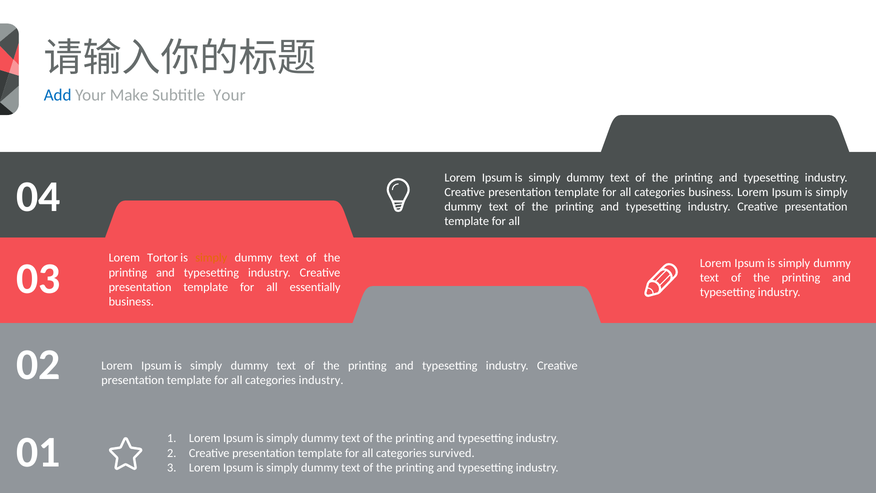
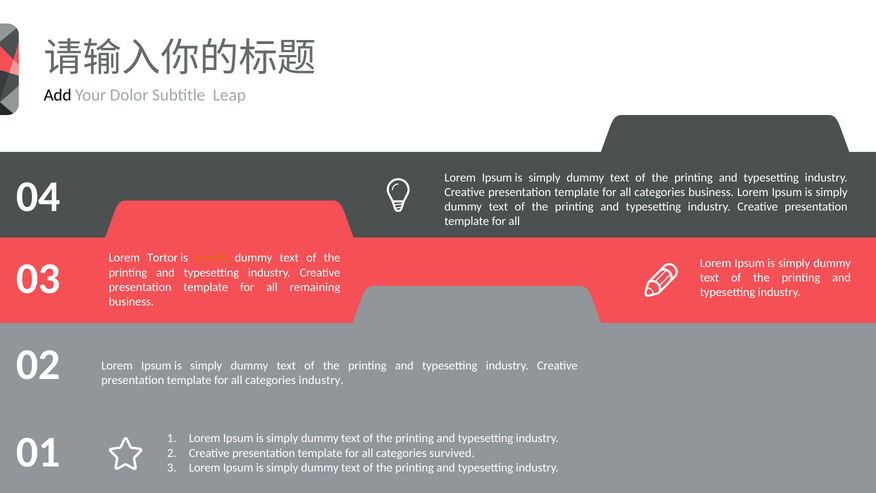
Add colour: blue -> black (58, 95)
Make: Make -> Dolor (129, 95)
Subtitle Your: Your -> Leap (229, 95)
essentially: essentially -> remaining (315, 287)
